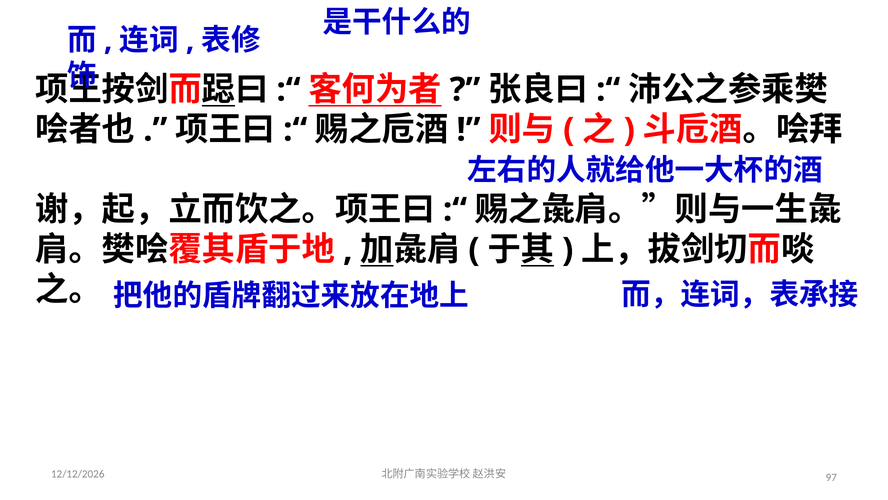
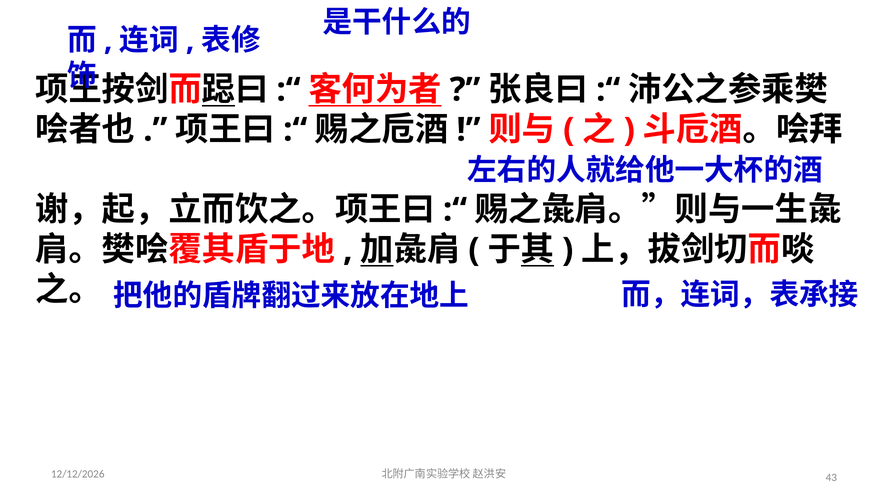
97: 97 -> 43 (831, 477)
